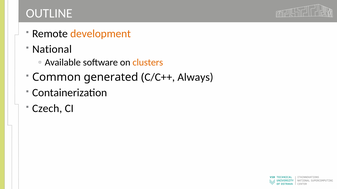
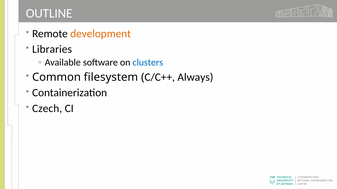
National: National -> Libraries (52, 49)
clusters colour: orange -> blue (148, 63)
generated: generated -> filesystem (111, 77)
